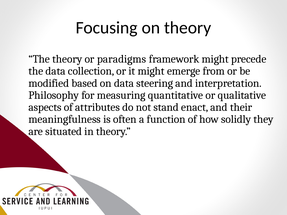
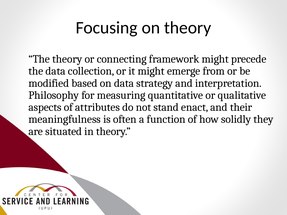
paradigms: paradigms -> connecting (122, 59)
steering: steering -> strategy (155, 83)
